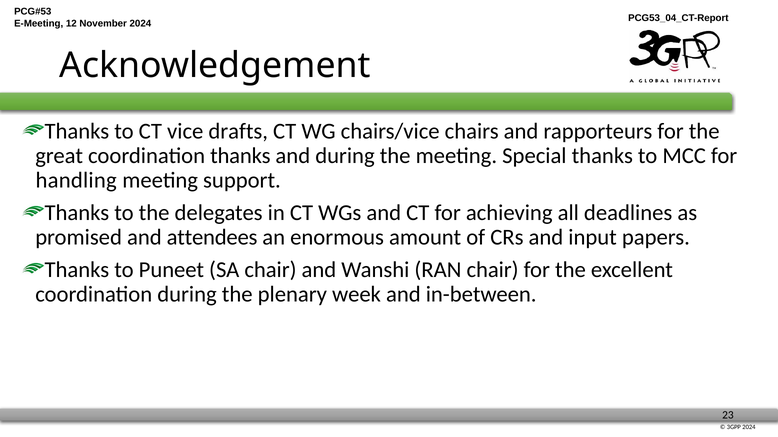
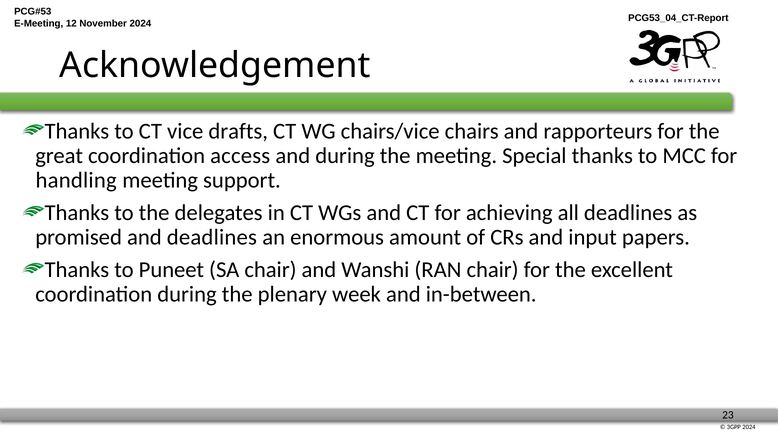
coordination thanks: thanks -> access (240, 156)
and attendees: attendees -> deadlines (212, 238)
